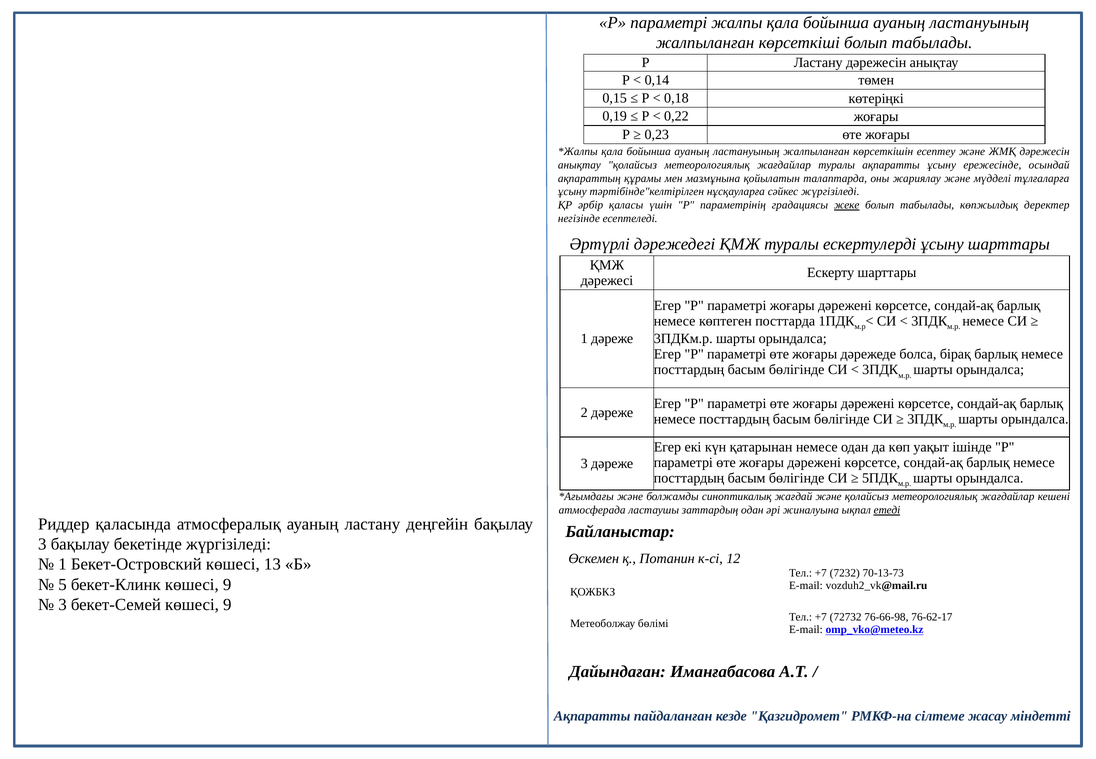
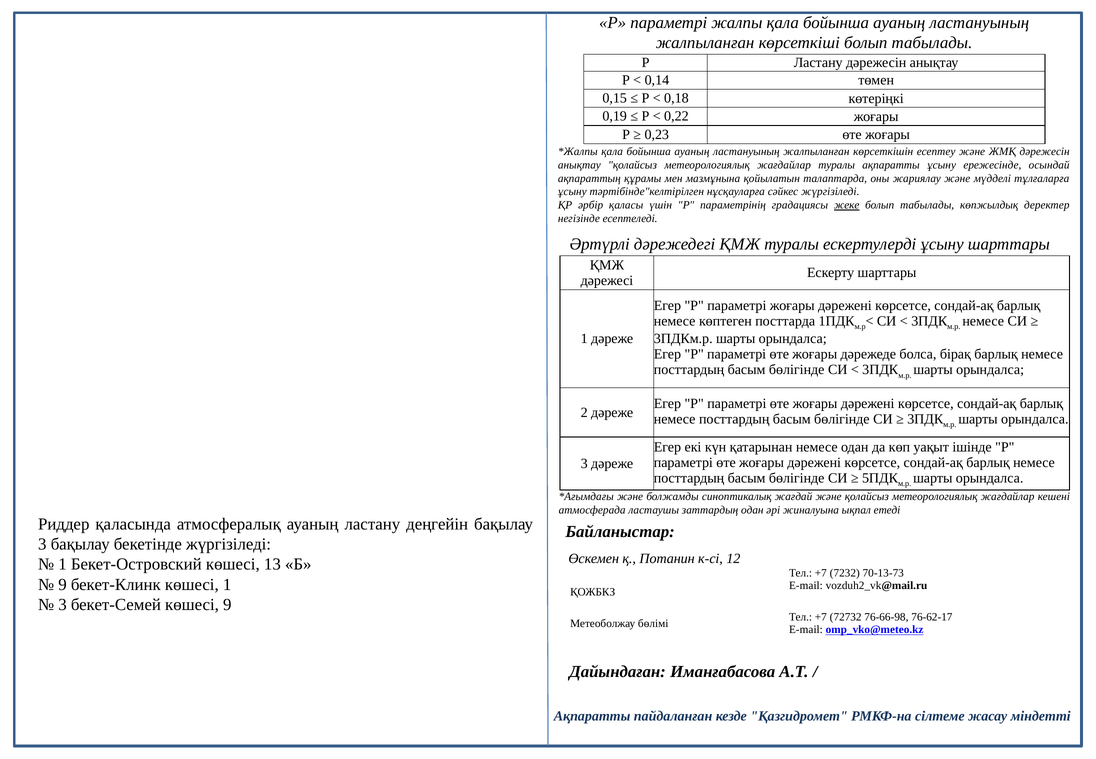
етеді underline: present -> none (887, 510)
5: 5 -> 9 (63, 584)
бекет-Клинк көшесі 9: 9 -> 1 (227, 584)
